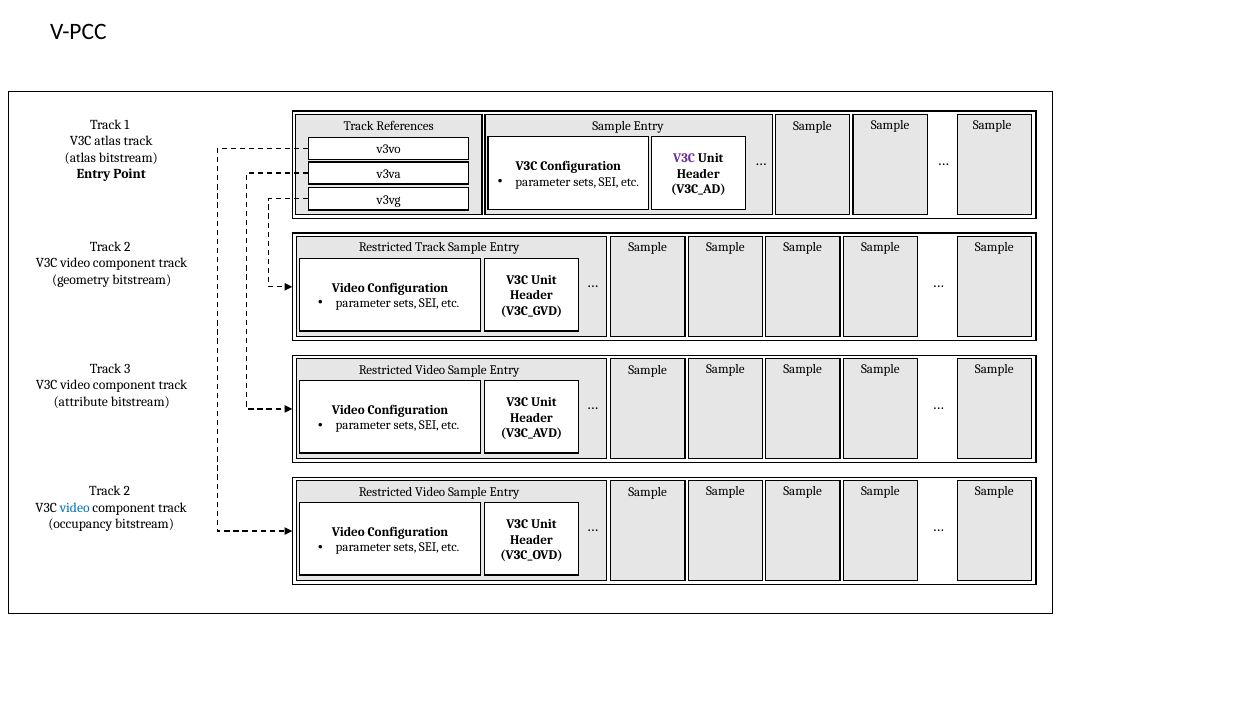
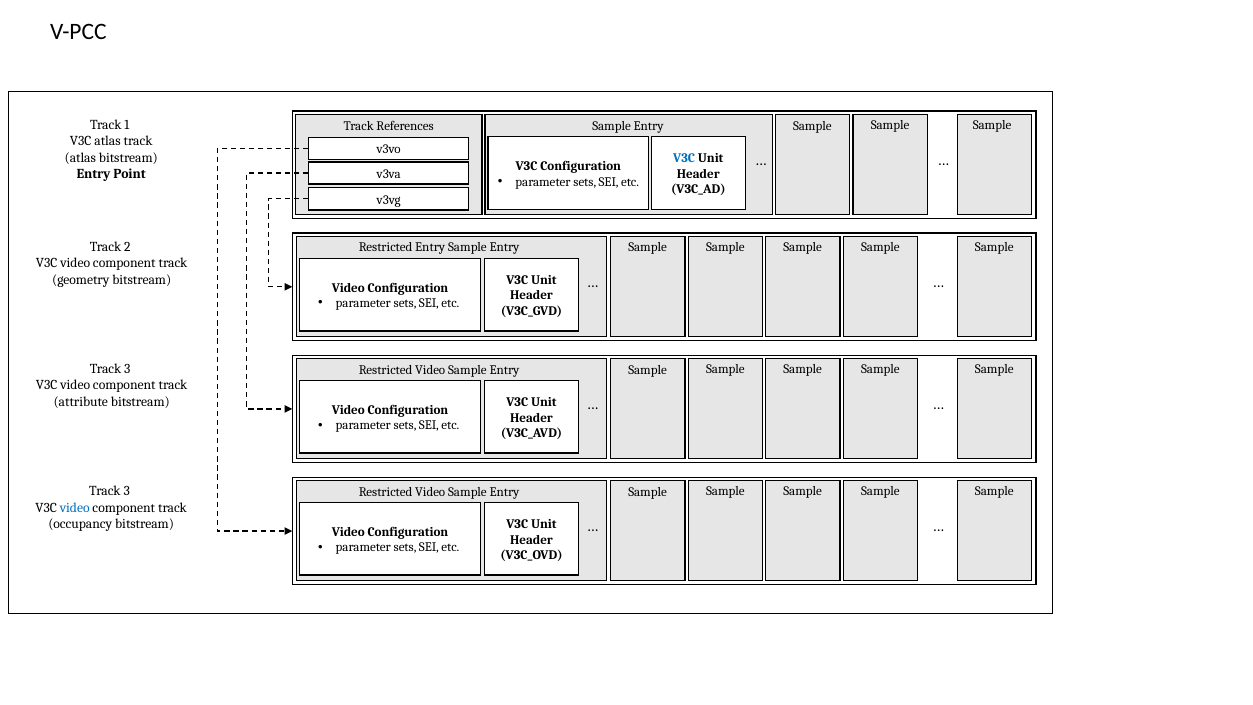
V3C colour: purple -> blue (684, 158)
Restricted Track: Track -> Entry (430, 248)
2: 2 -> 3 (127, 491)
